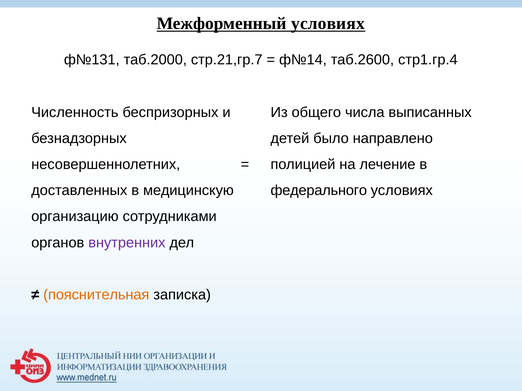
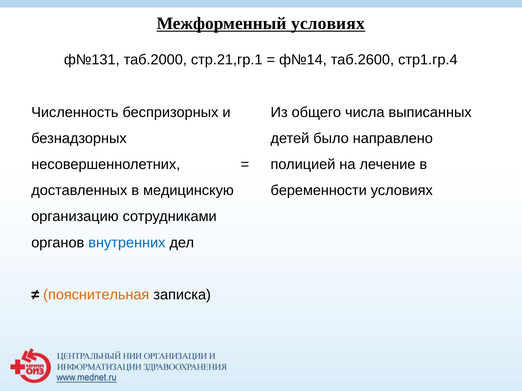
стр.21,гр.7: стр.21,гр.7 -> стр.21,гр.1 (227, 60)
федерального: федерального -> беременности (319, 191)
внутренних colour: purple -> blue (127, 243)
